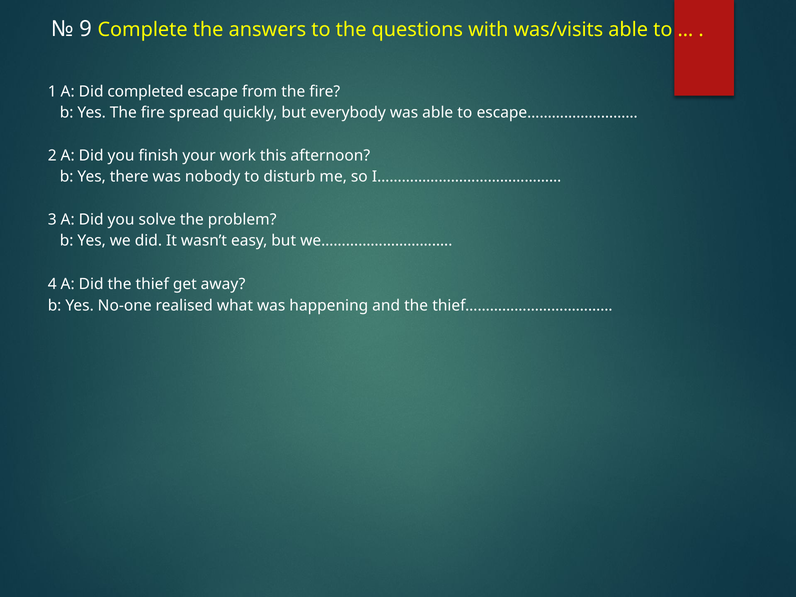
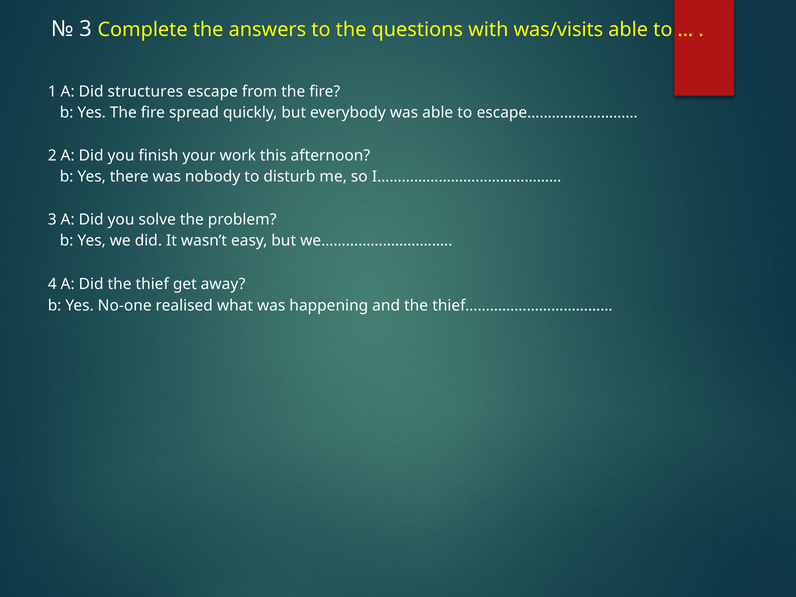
9: 9 -> 3 (86, 29)
completed: completed -> structures (145, 91)
